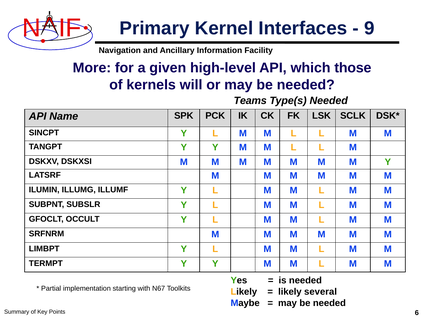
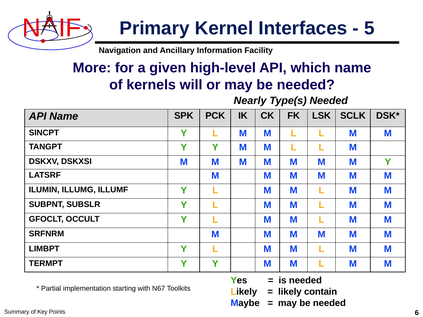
9: 9 -> 5 (369, 28)
which those: those -> name (353, 68)
Teams: Teams -> Nearly (250, 101)
several: several -> contain (321, 292)
